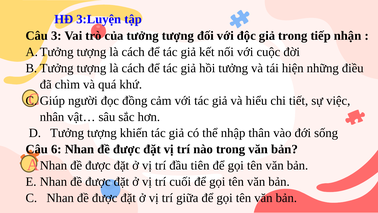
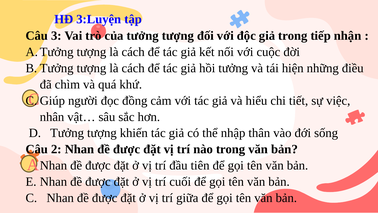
6: 6 -> 2 (56, 149)
